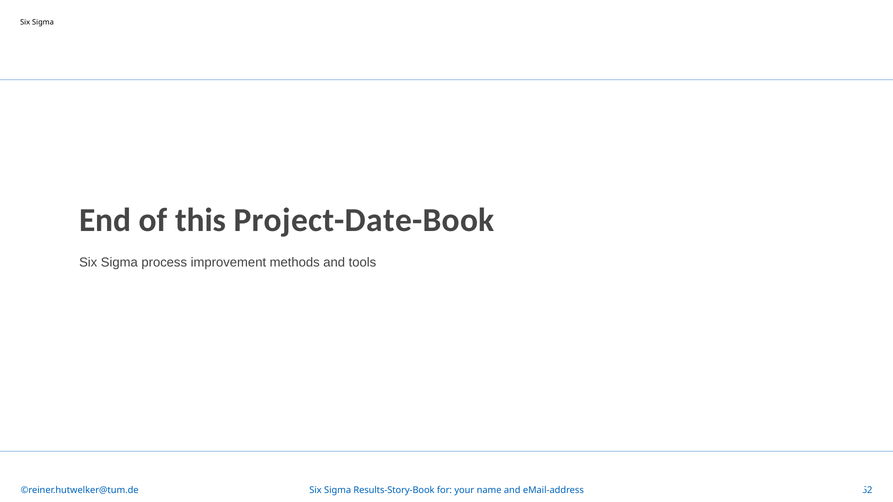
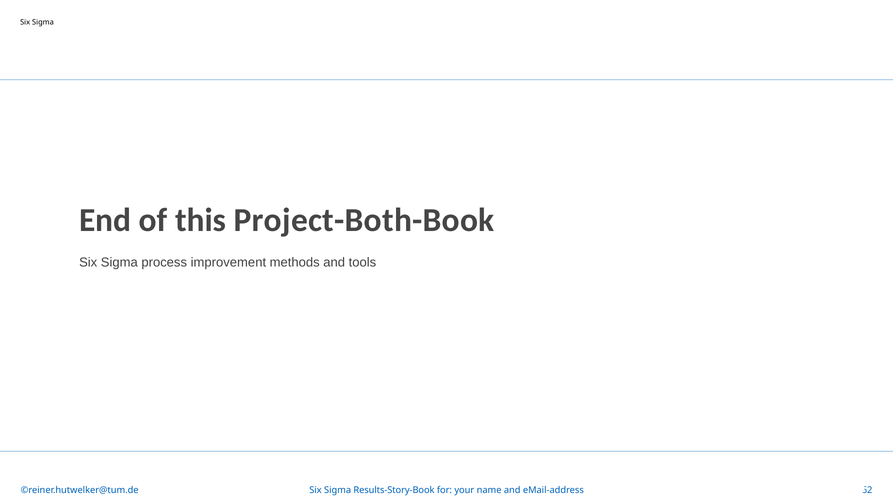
Project-Date-Book: Project-Date-Book -> Project-Both-Book (364, 220)
